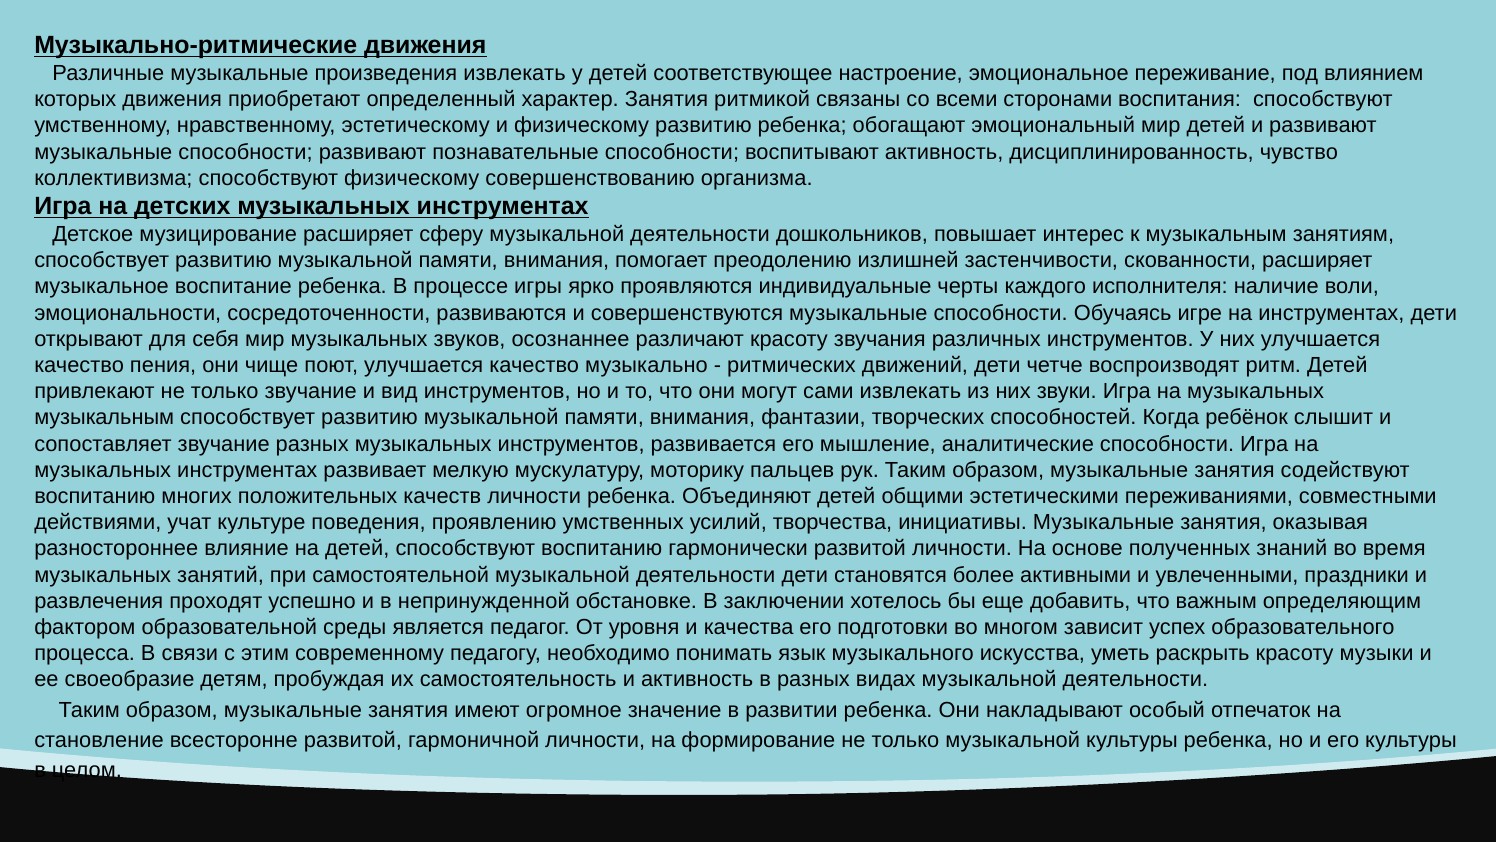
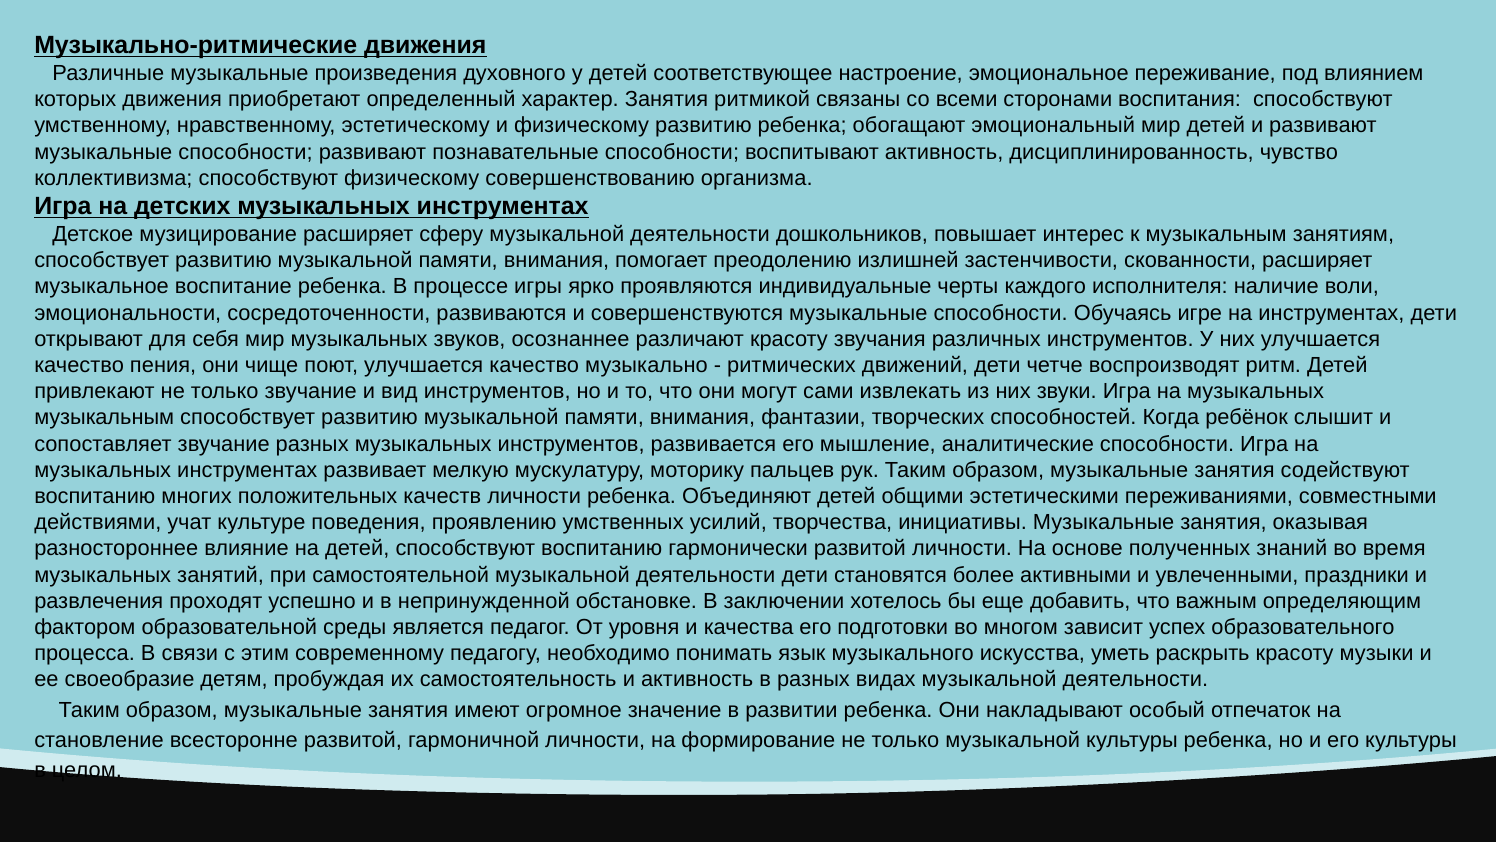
произведения извлекать: извлекать -> духовного (515, 73)
